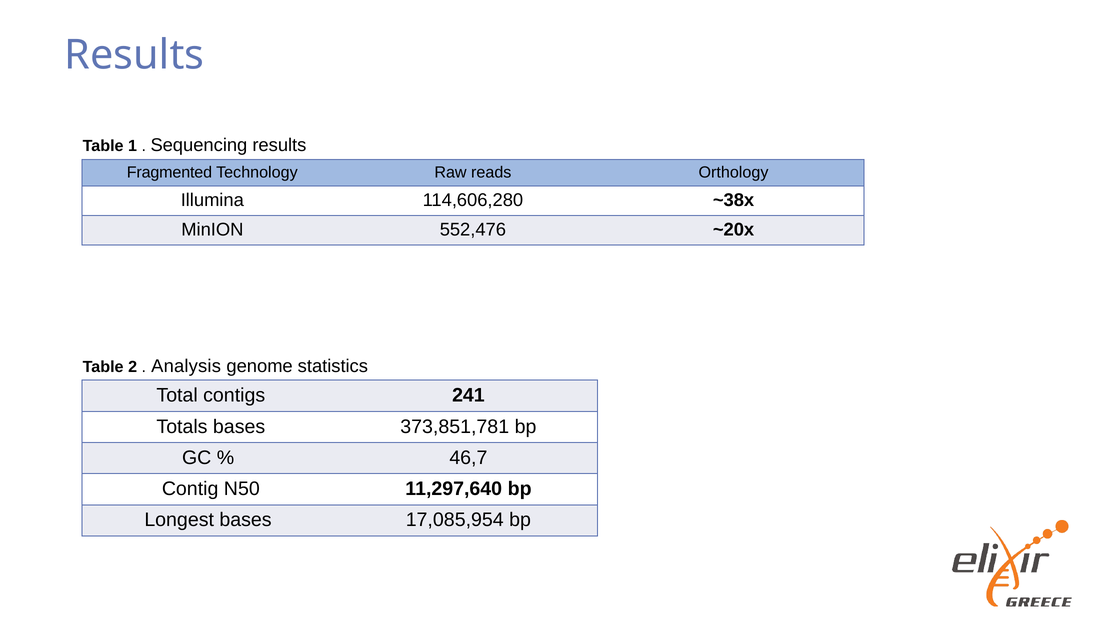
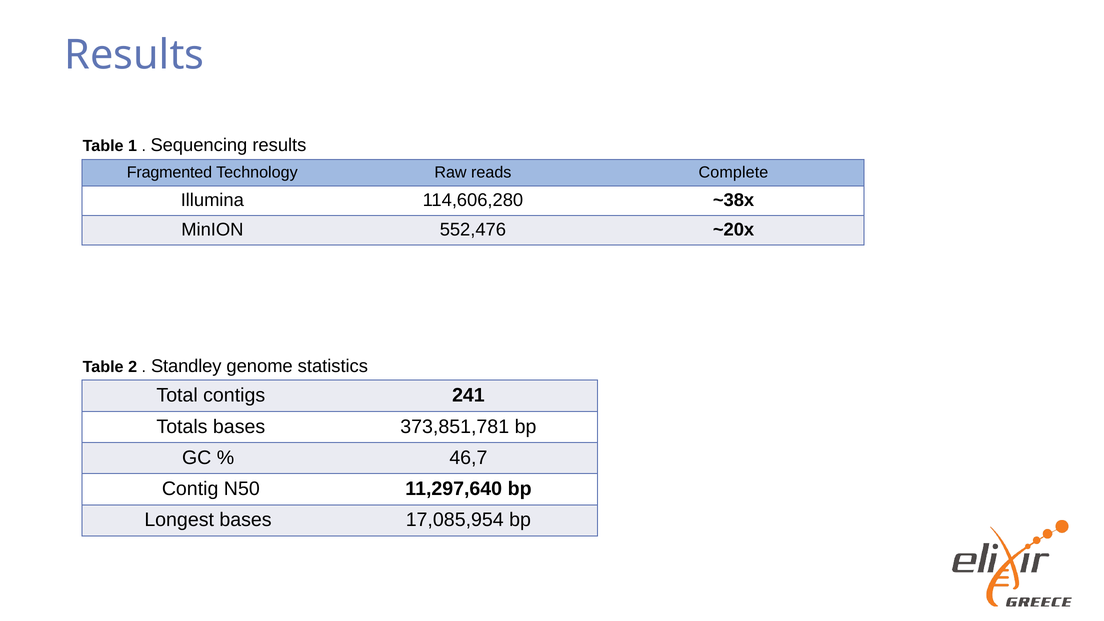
Orthology: Orthology -> Complete (733, 172)
Analysis: Analysis -> Standley (186, 366)
